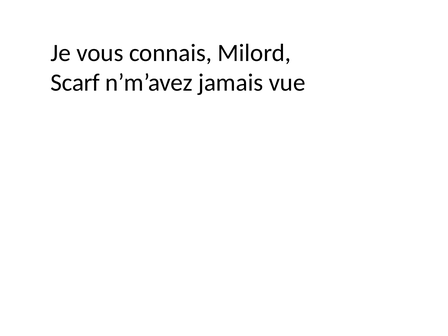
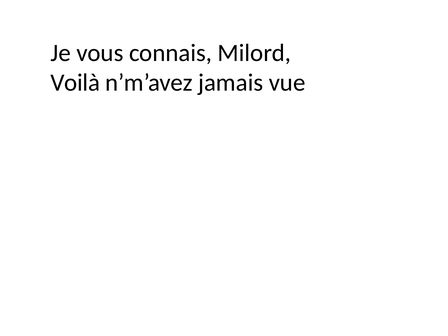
Scarf: Scarf -> Voilà (75, 83)
